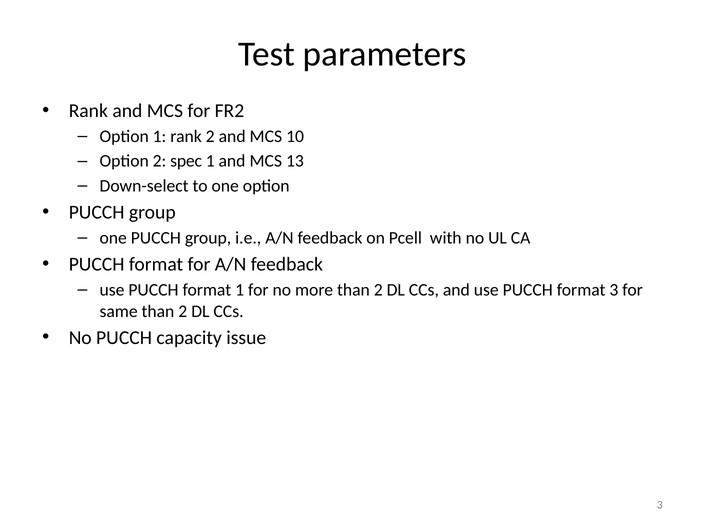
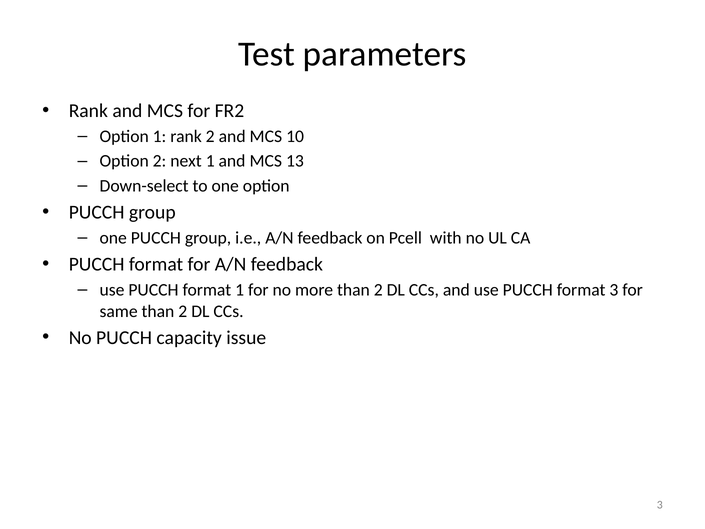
spec: spec -> next (186, 161)
